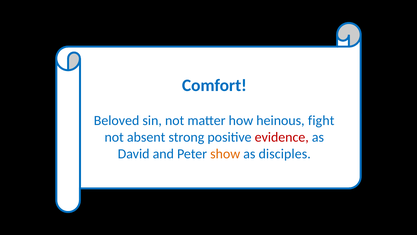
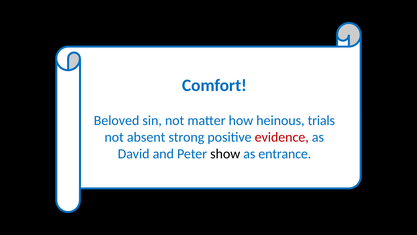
fight: fight -> trials (321, 120)
show colour: orange -> black (225, 154)
disciples: disciples -> entrance (285, 154)
